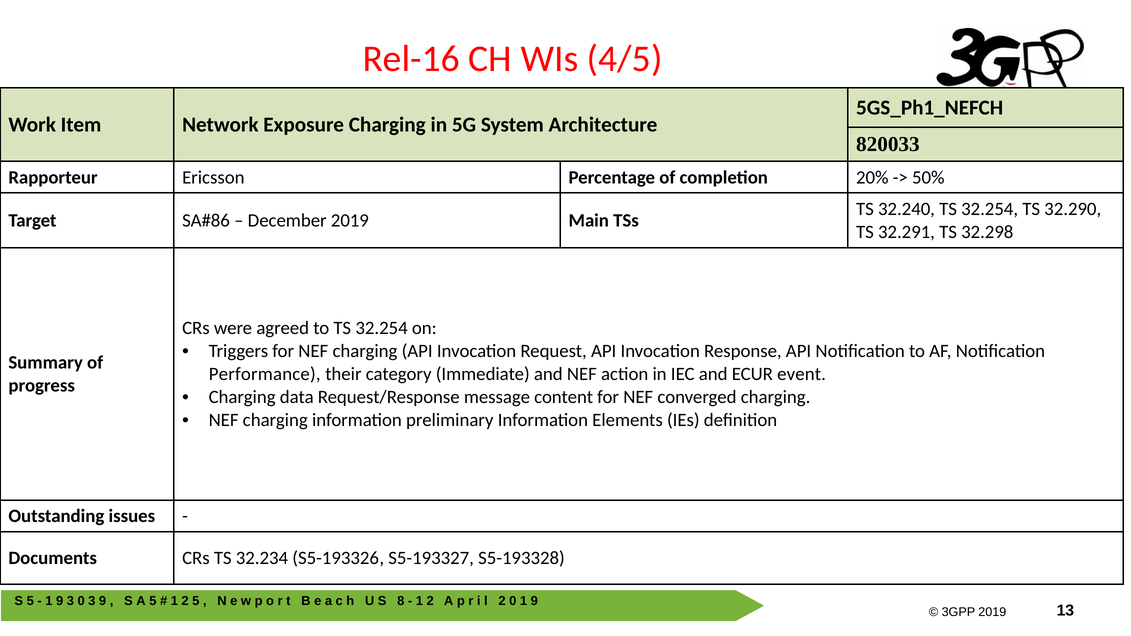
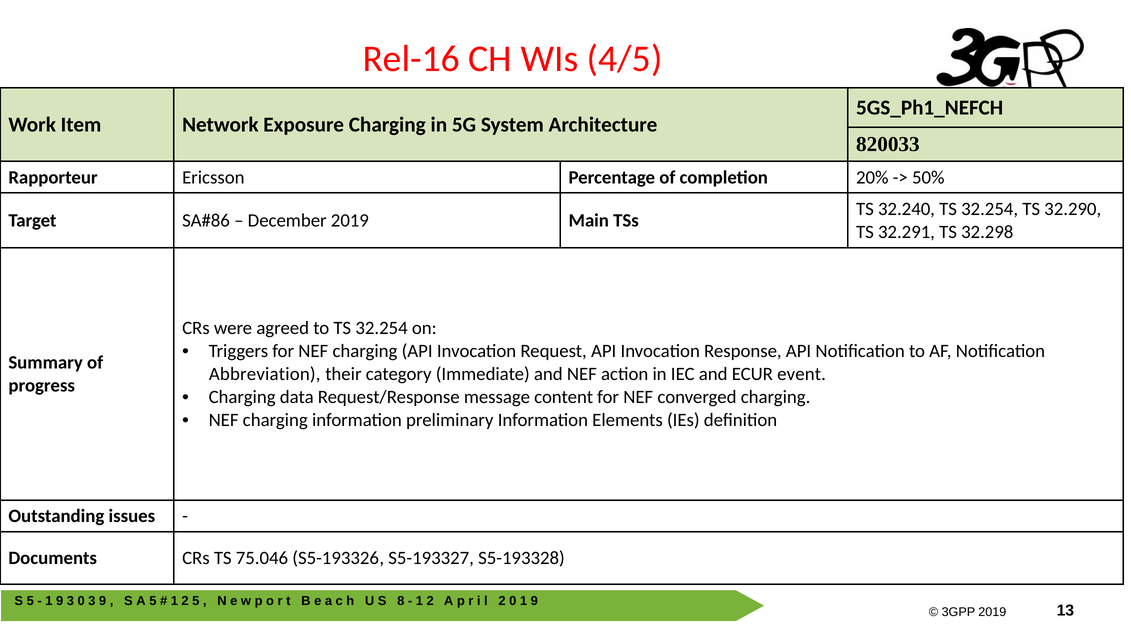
Performance: Performance -> Abbreviation (265, 374)
32.234: 32.234 -> 75.046 (262, 558)
